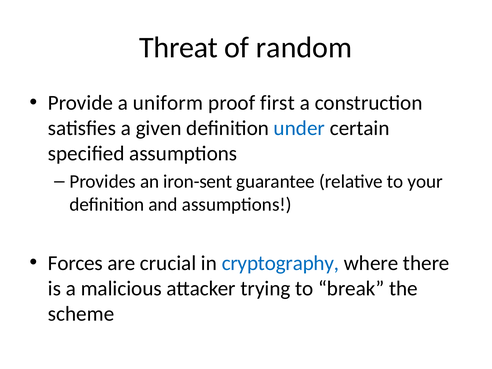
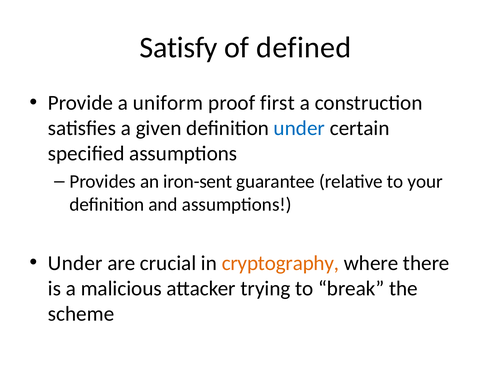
Threat: Threat -> Satisfy (179, 48)
random: random -> defined (304, 48)
Forces: Forces -> Under (75, 263)
cryptography colour: blue -> orange (280, 263)
